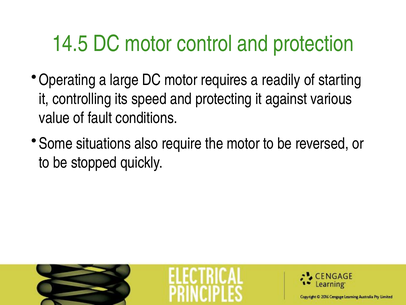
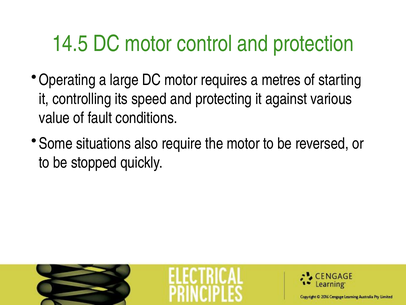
readily: readily -> metres (281, 80)
